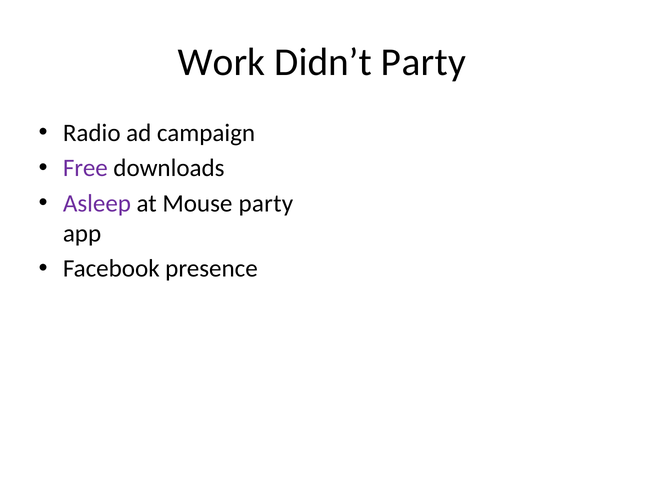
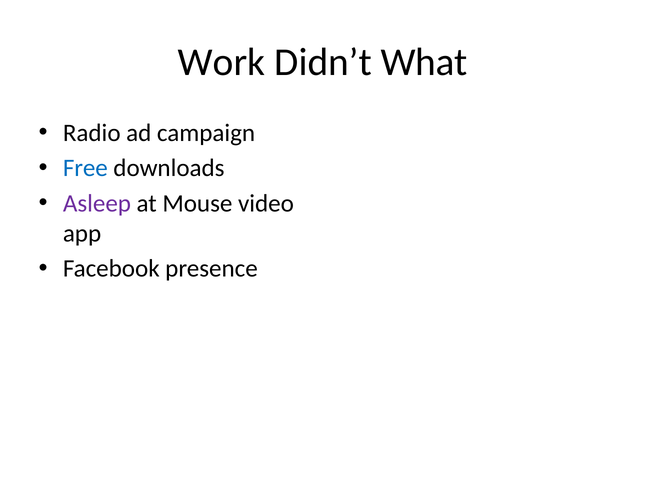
Didn’t Party: Party -> What (424, 62)
Free colour: purple -> blue (85, 168)
Mouse party: party -> video (266, 203)
